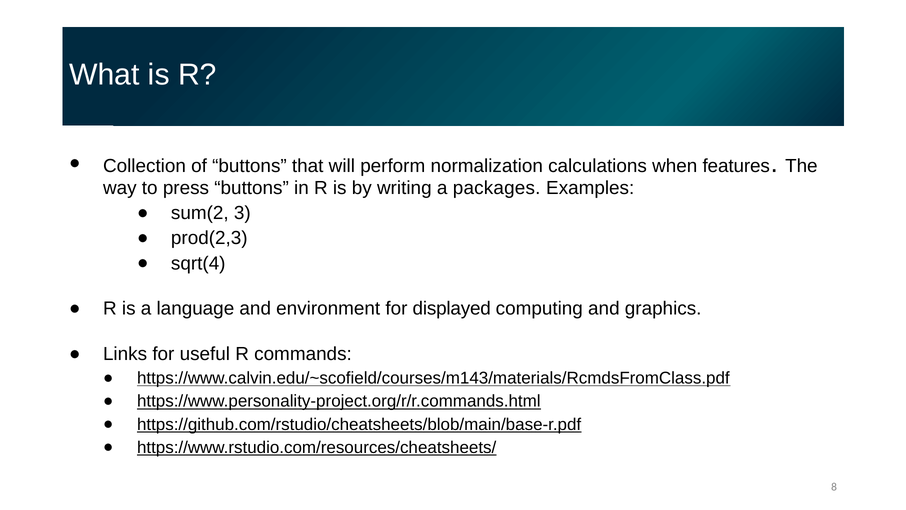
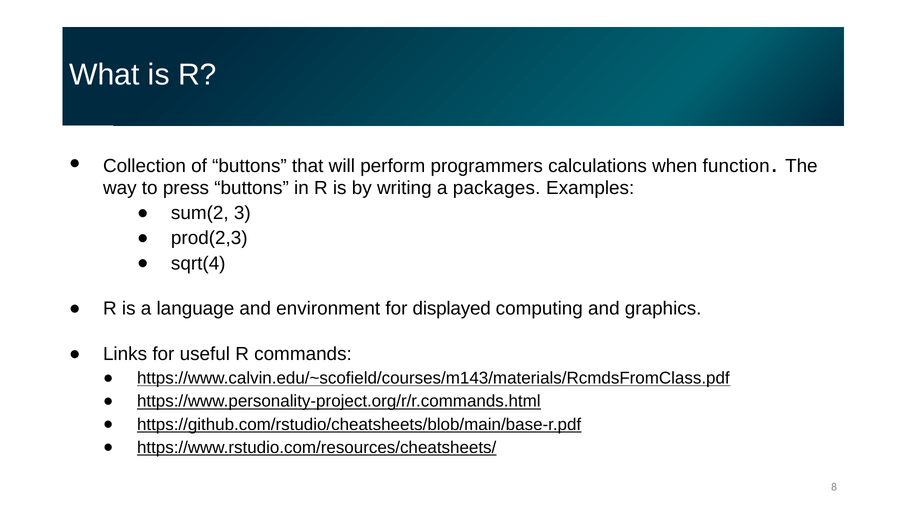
normalization: normalization -> programmers (487, 166)
features: features -> function (736, 166)
